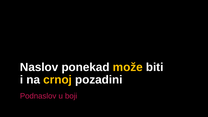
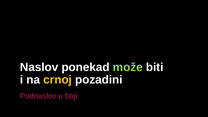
može colour: yellow -> light green (128, 67)
